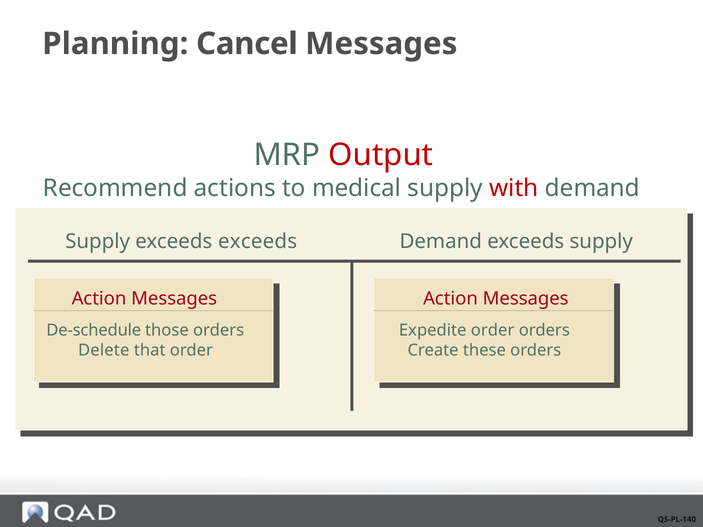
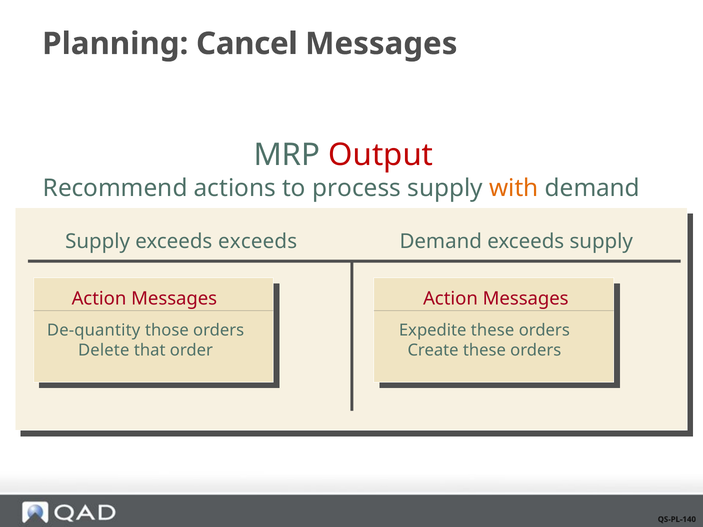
medical: medical -> process (357, 188)
with colour: red -> orange (514, 188)
De-schedule: De-schedule -> De-quantity (94, 330)
Expedite order: order -> these (493, 330)
